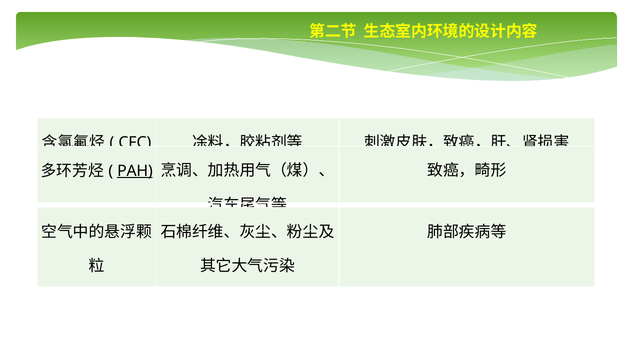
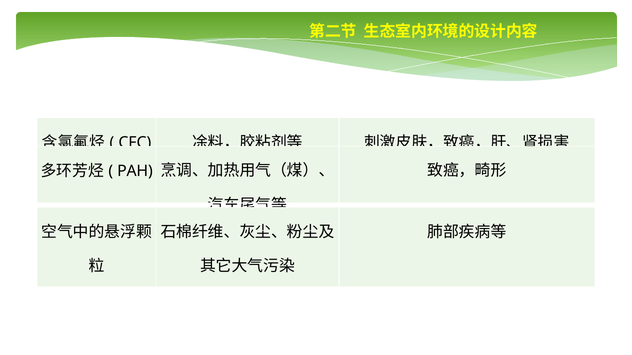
PAH underline: present -> none (135, 171)
